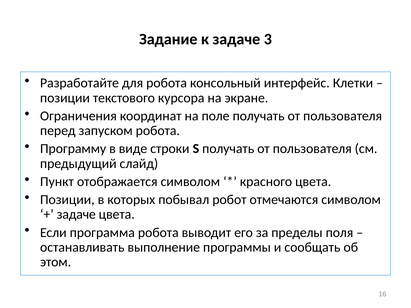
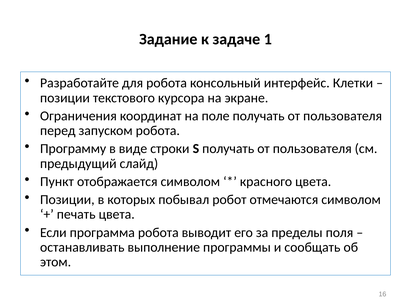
3: 3 -> 1 (268, 39)
задаче: задаче -> печать (76, 215)
